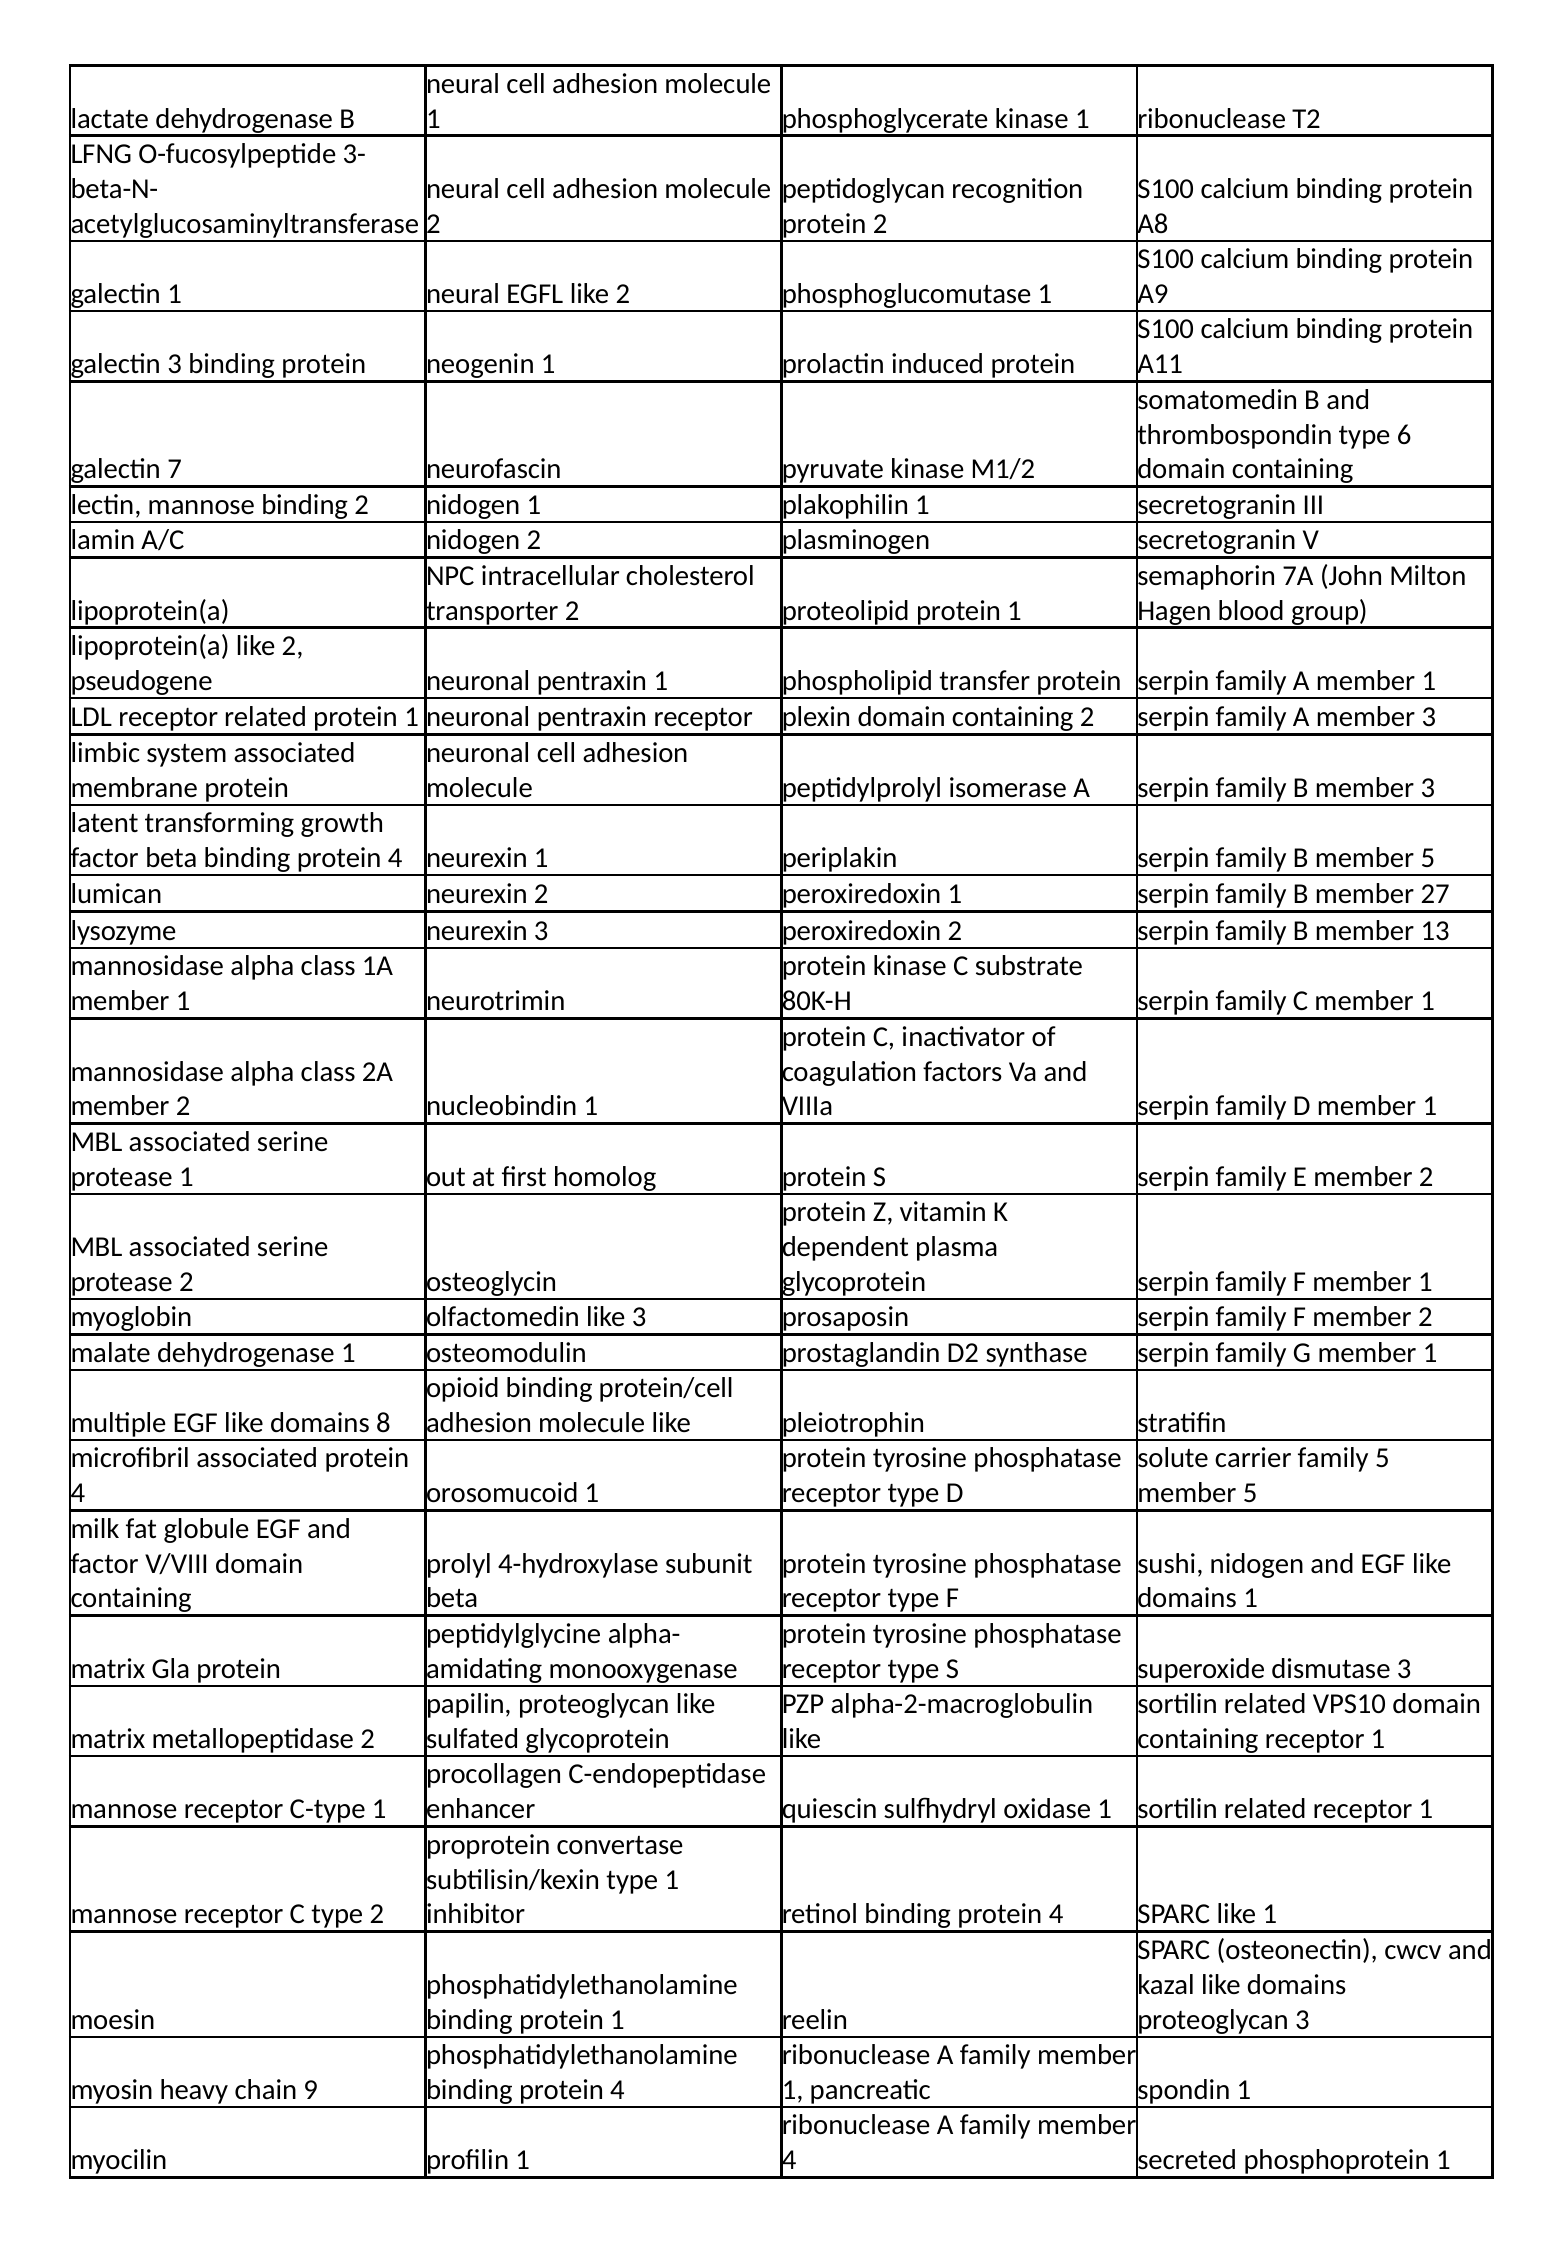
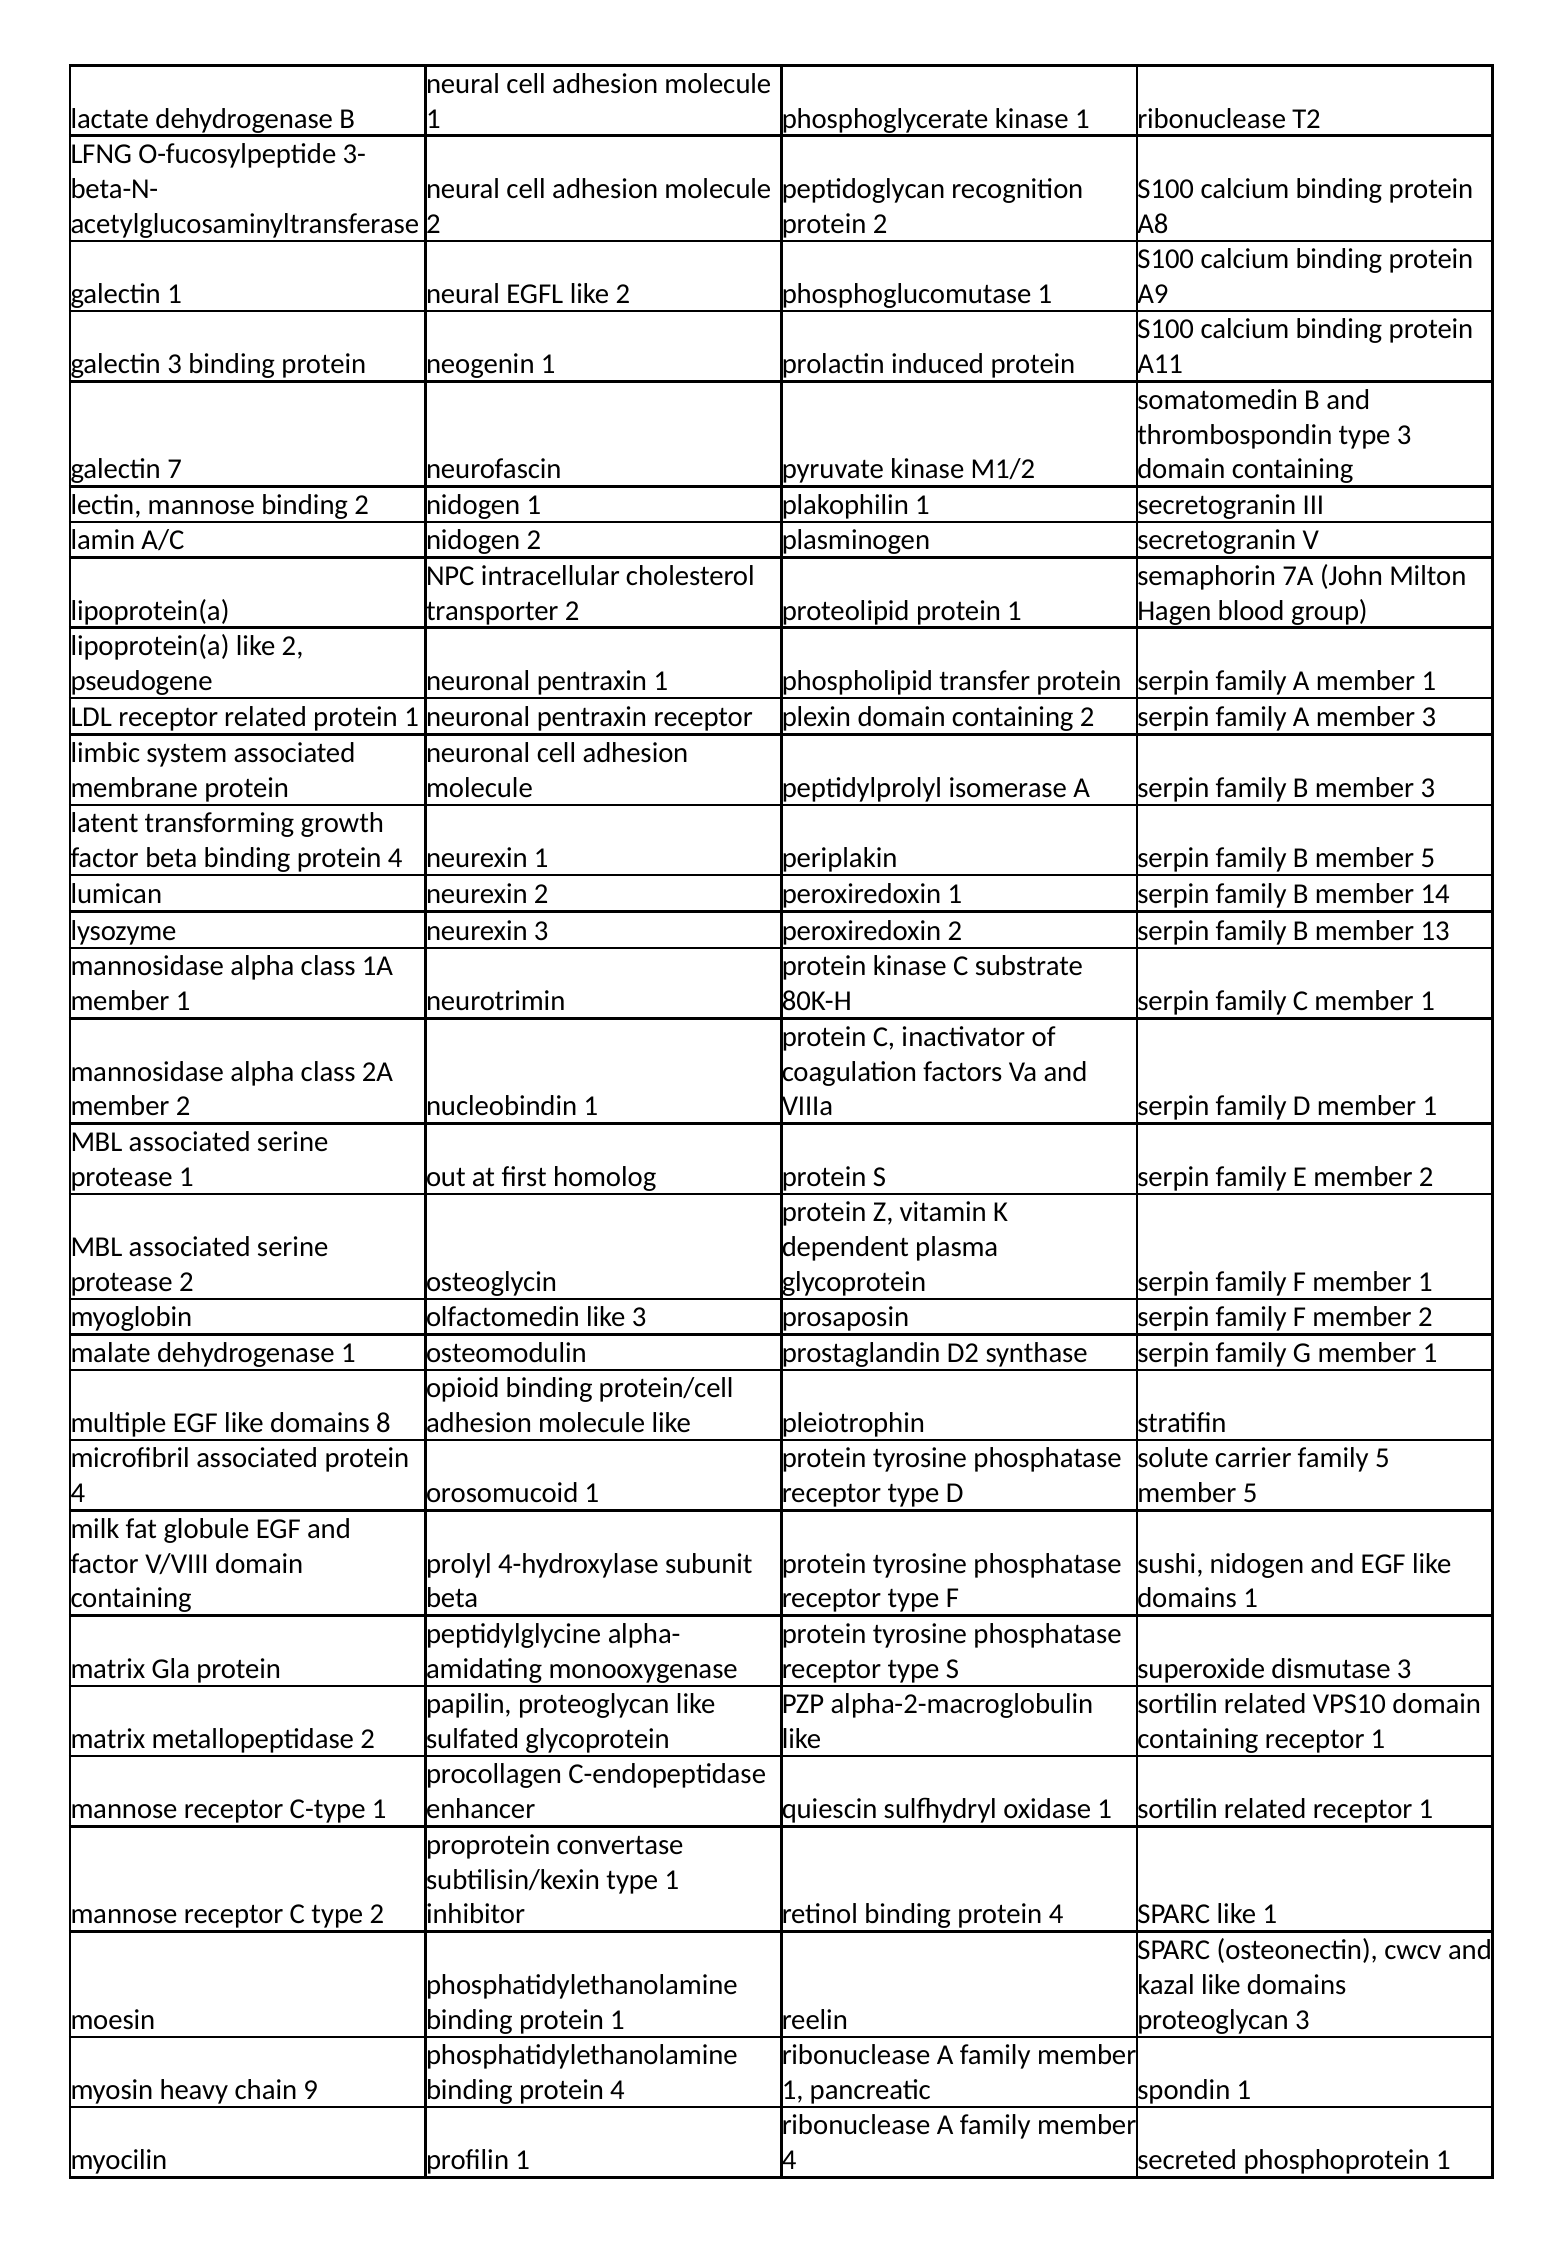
type 6: 6 -> 3 (1404, 434)
27: 27 -> 14 (1435, 894)
